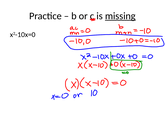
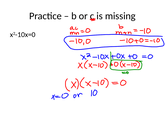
missing underline: present -> none (120, 16)
